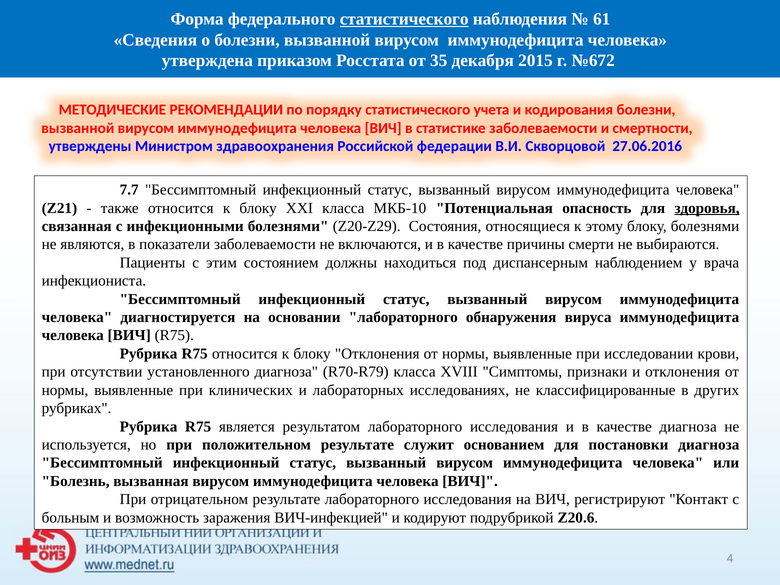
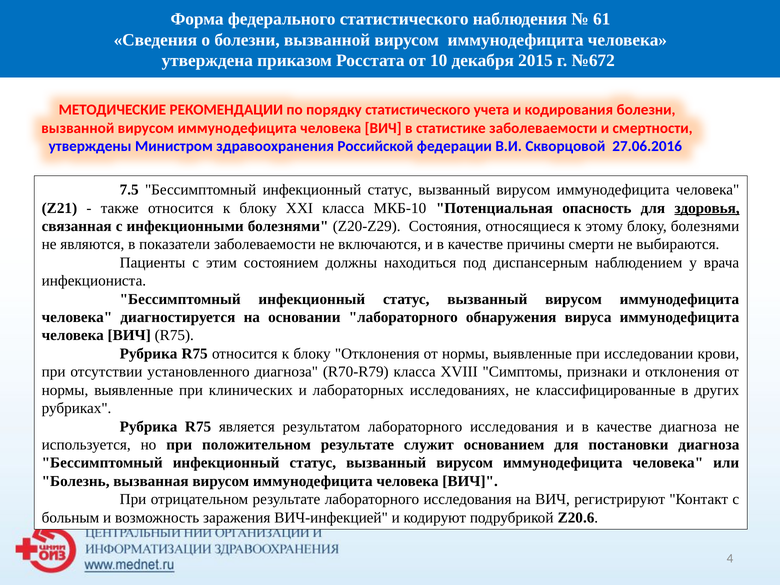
статистического underline: present -> none (404, 19)
35: 35 -> 10 (439, 61)
7.7: 7.7 -> 7.5 (129, 190)
